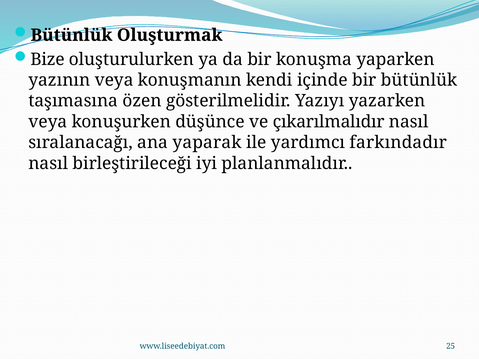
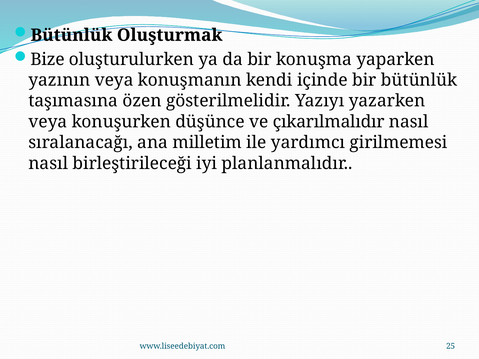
yaparak: yaparak -> milletim (207, 143)
farkındadır: farkındadır -> girilmemesi (398, 143)
